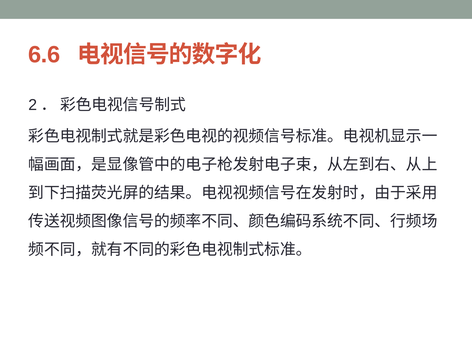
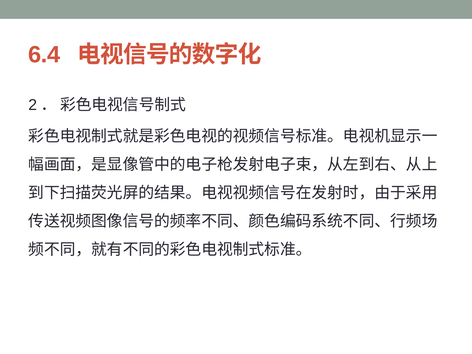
6.6: 6.6 -> 6.4 (44, 55)
